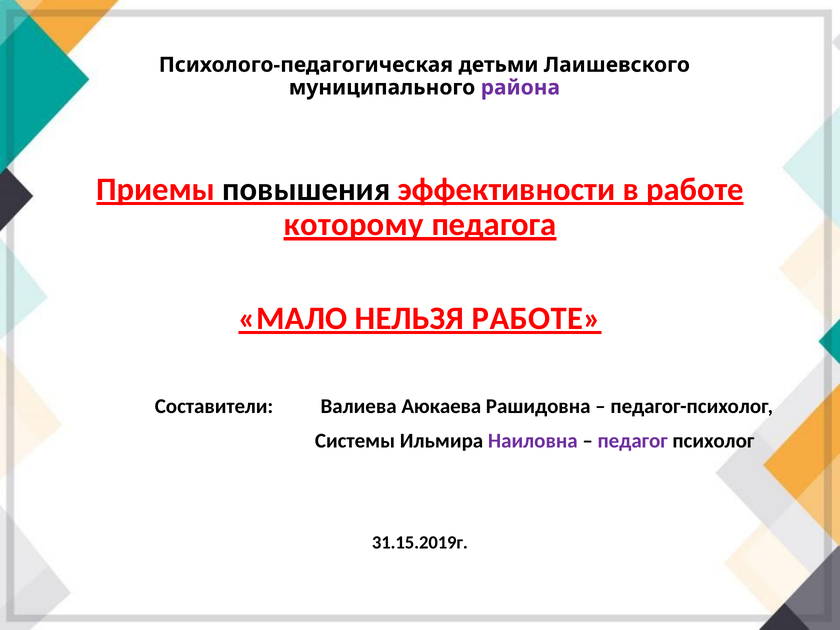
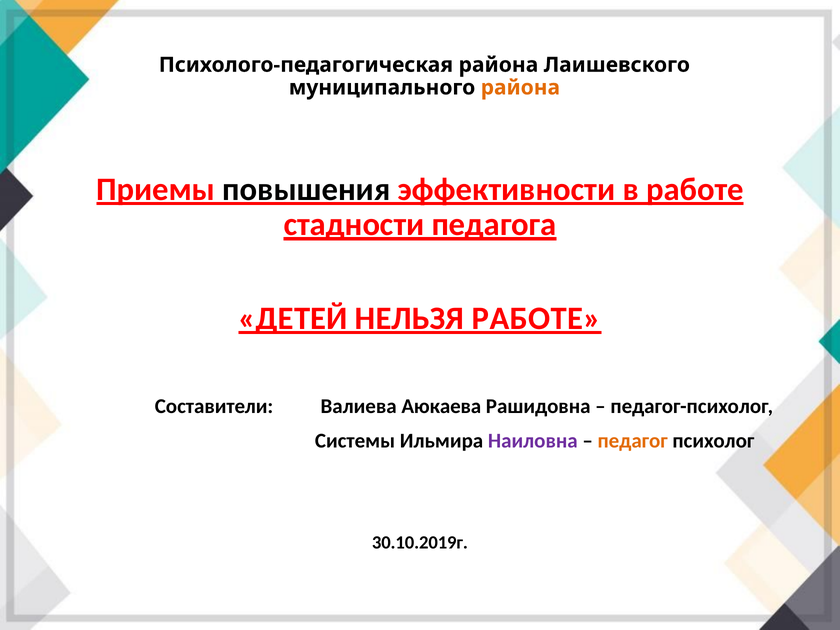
Психолого-педагогическая детьми: детьми -> района (498, 65)
района colour: purple -> orange (520, 88)
которому: которому -> стадности (354, 225)
МАЛО: МАЛО -> ДЕТЕЙ (293, 319)
педагог colour: purple -> orange (633, 441)
31.15.2019г: 31.15.2019г -> 30.10.2019г (420, 542)
